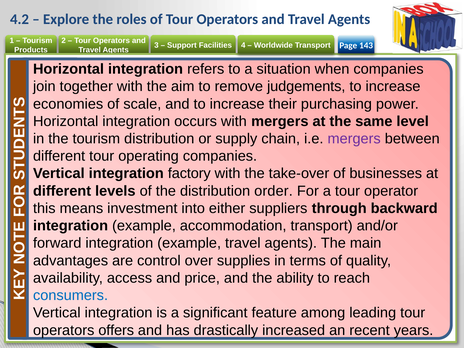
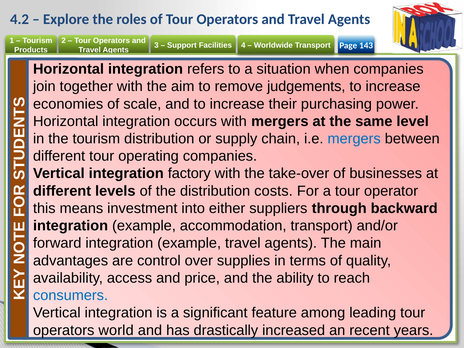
mergers colour: purple -> blue (354, 139)
order: order -> costs (274, 191)
offers: offers -> world (116, 330)
